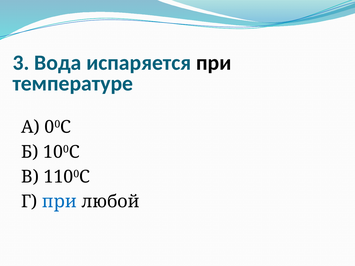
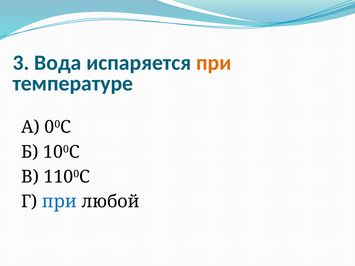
при colour: black -> orange (214, 63)
